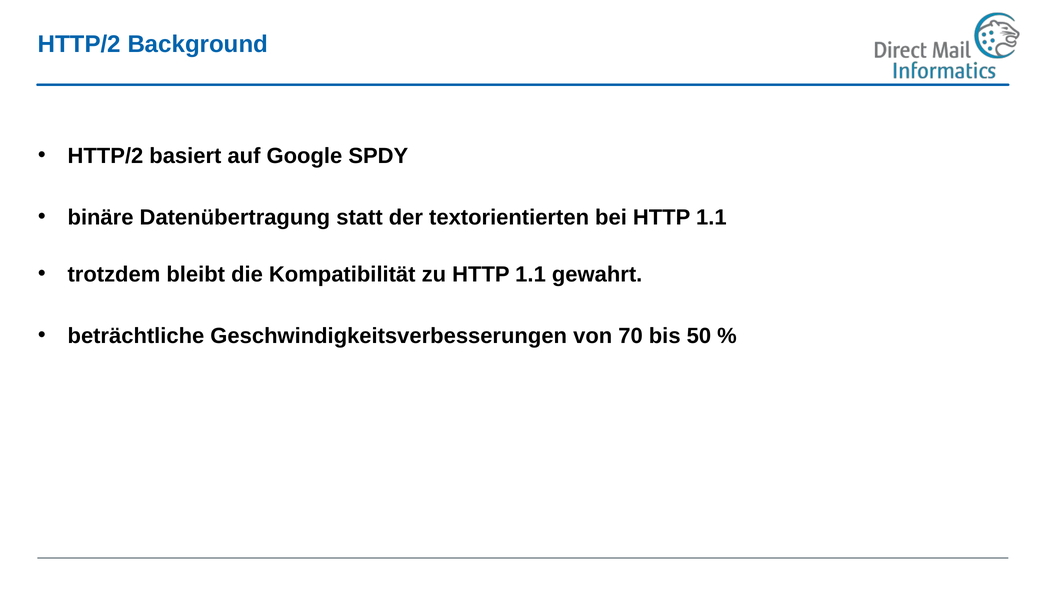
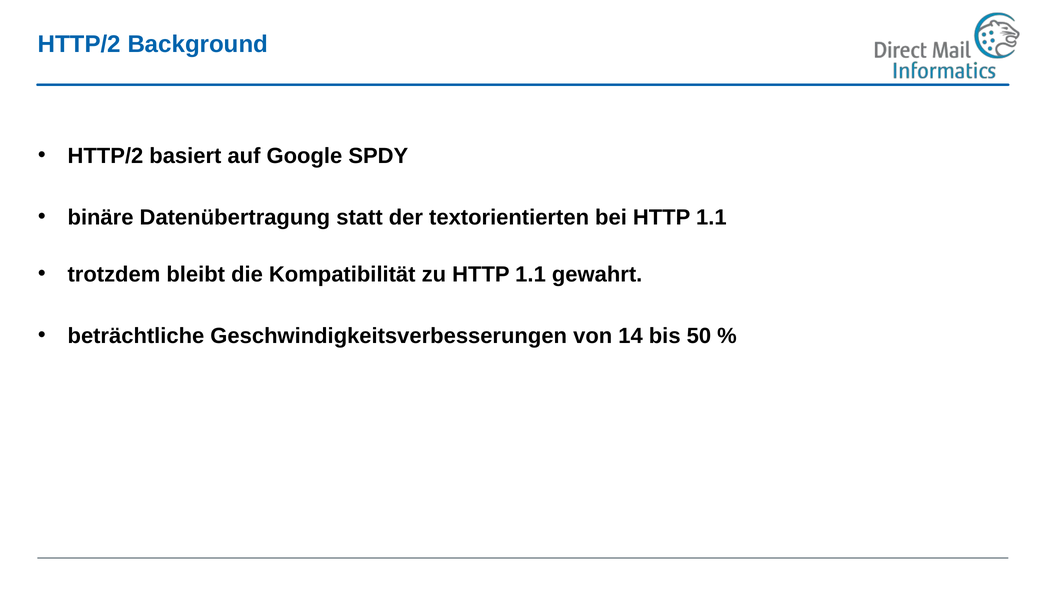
70: 70 -> 14 (631, 336)
